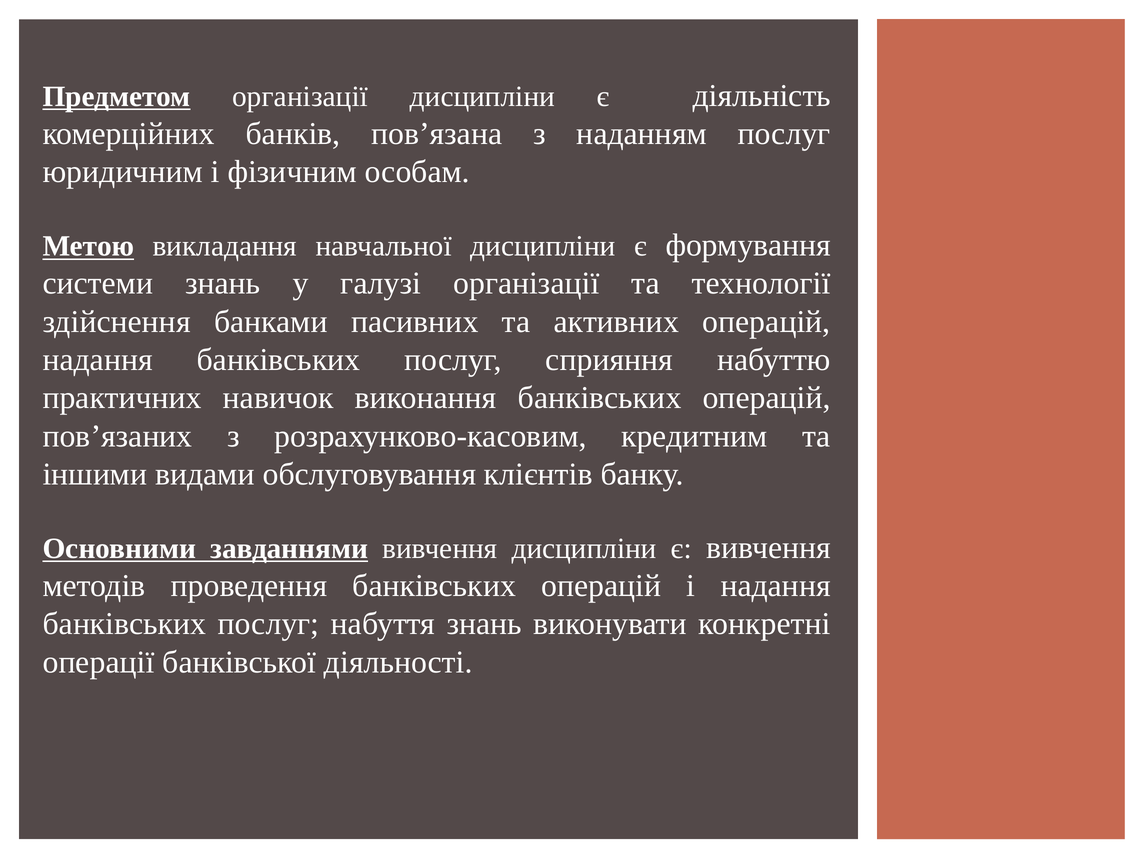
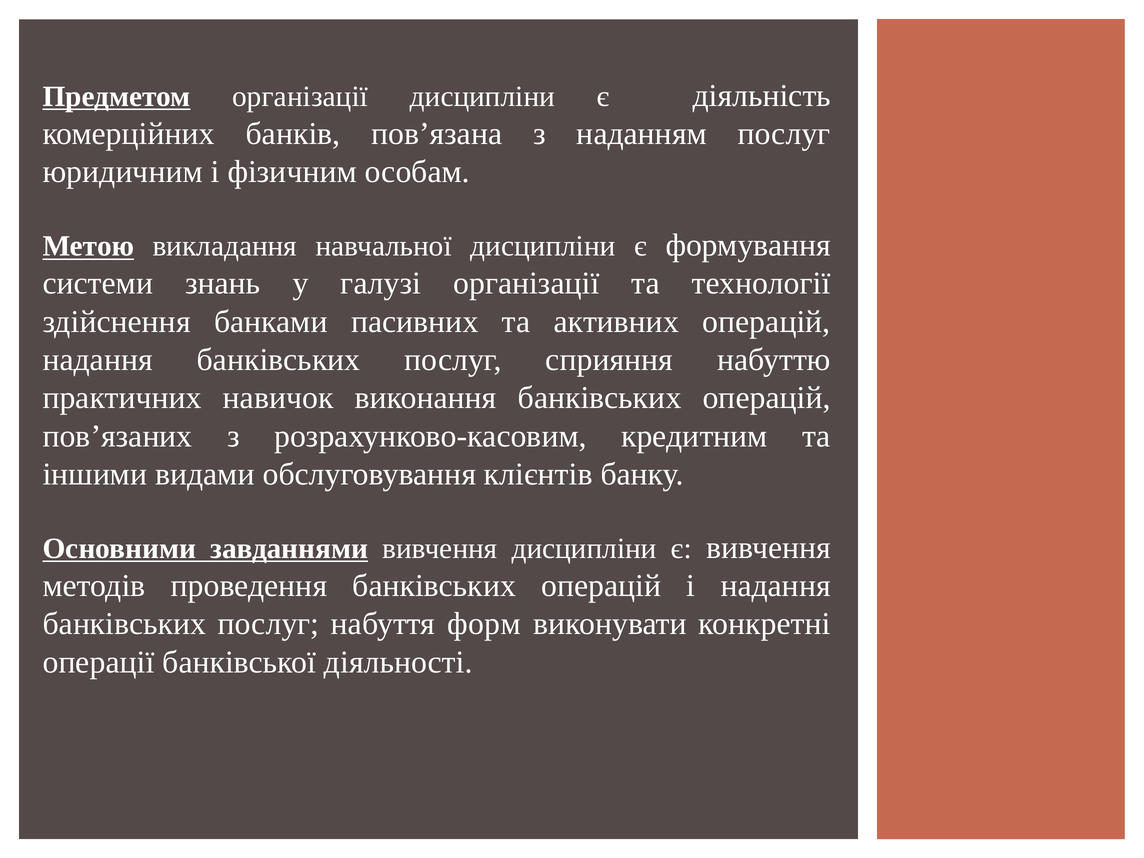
набуття знань: знань -> форм (484, 624)
